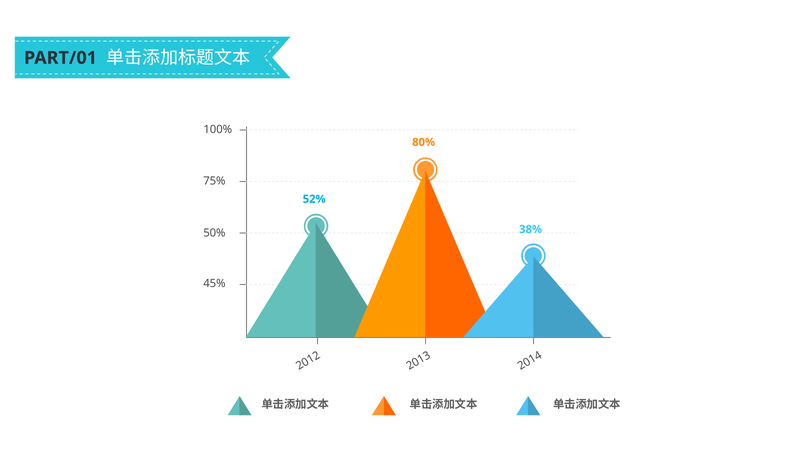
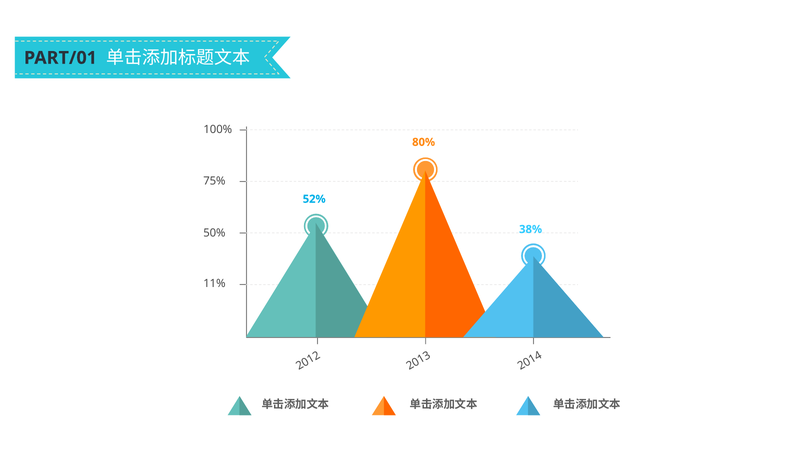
45%: 45% -> 11% (214, 284)
